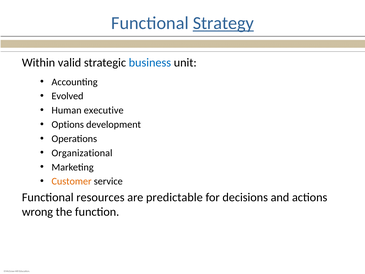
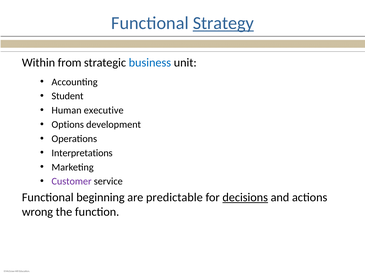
valid: valid -> from (70, 63)
Evolved: Evolved -> Student (68, 96)
Organizational: Organizational -> Interpretations (82, 153)
Customer colour: orange -> purple (72, 181)
resources: resources -> beginning (100, 197)
decisions underline: none -> present (245, 197)
